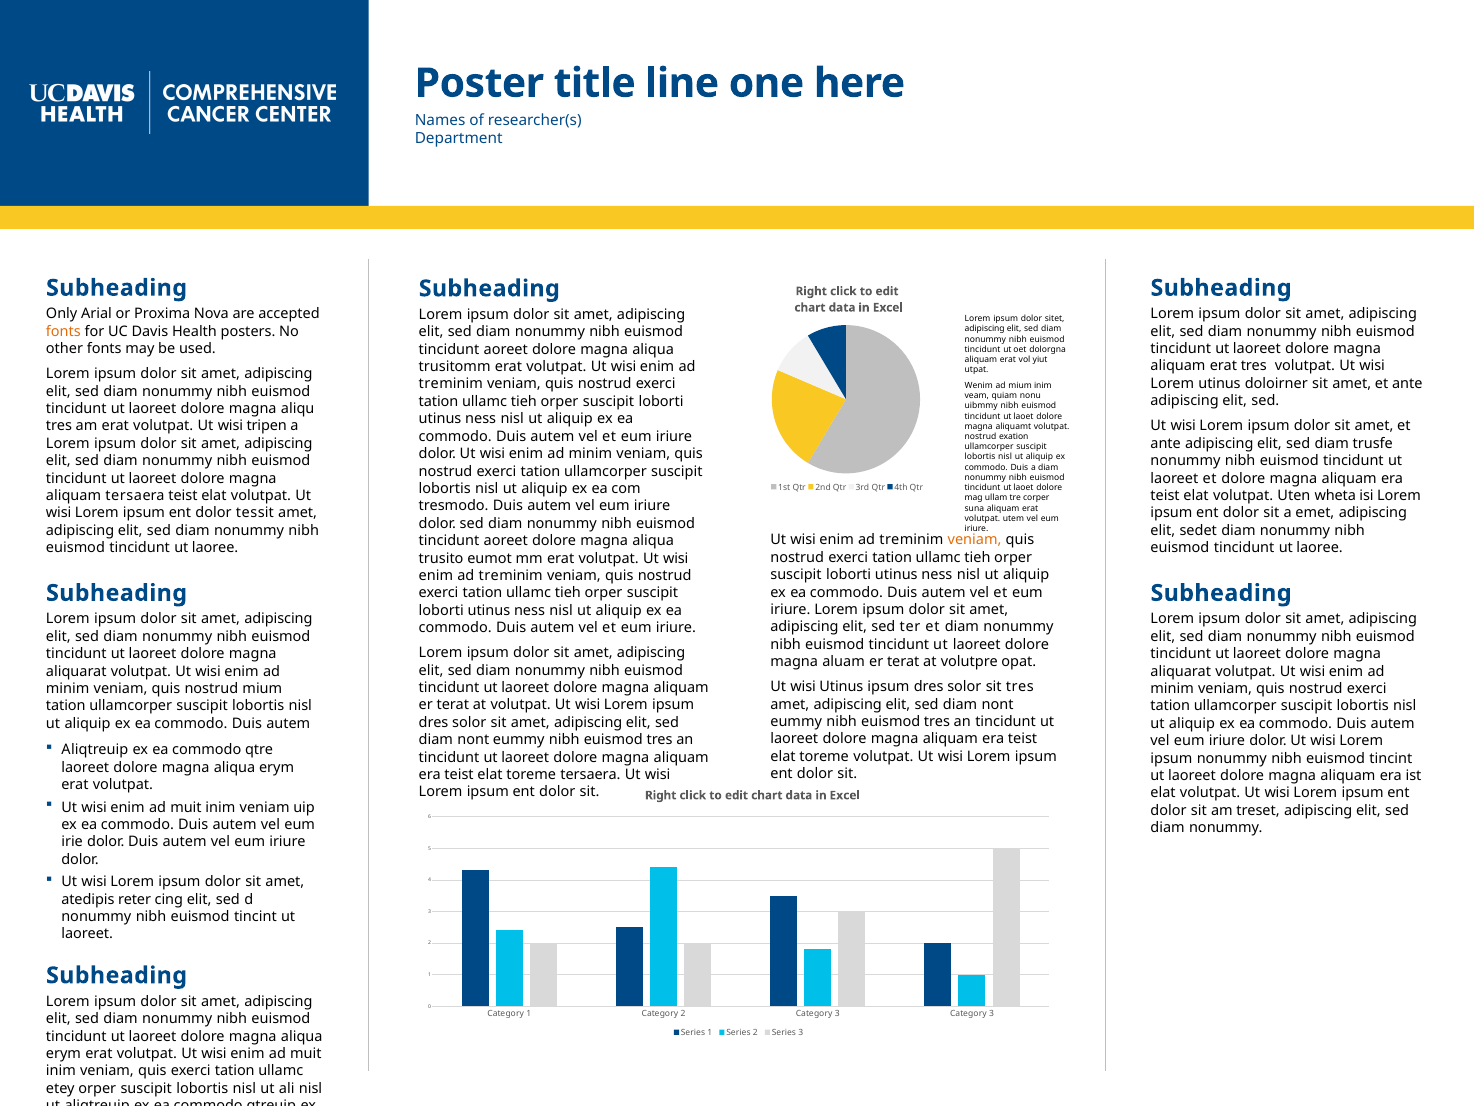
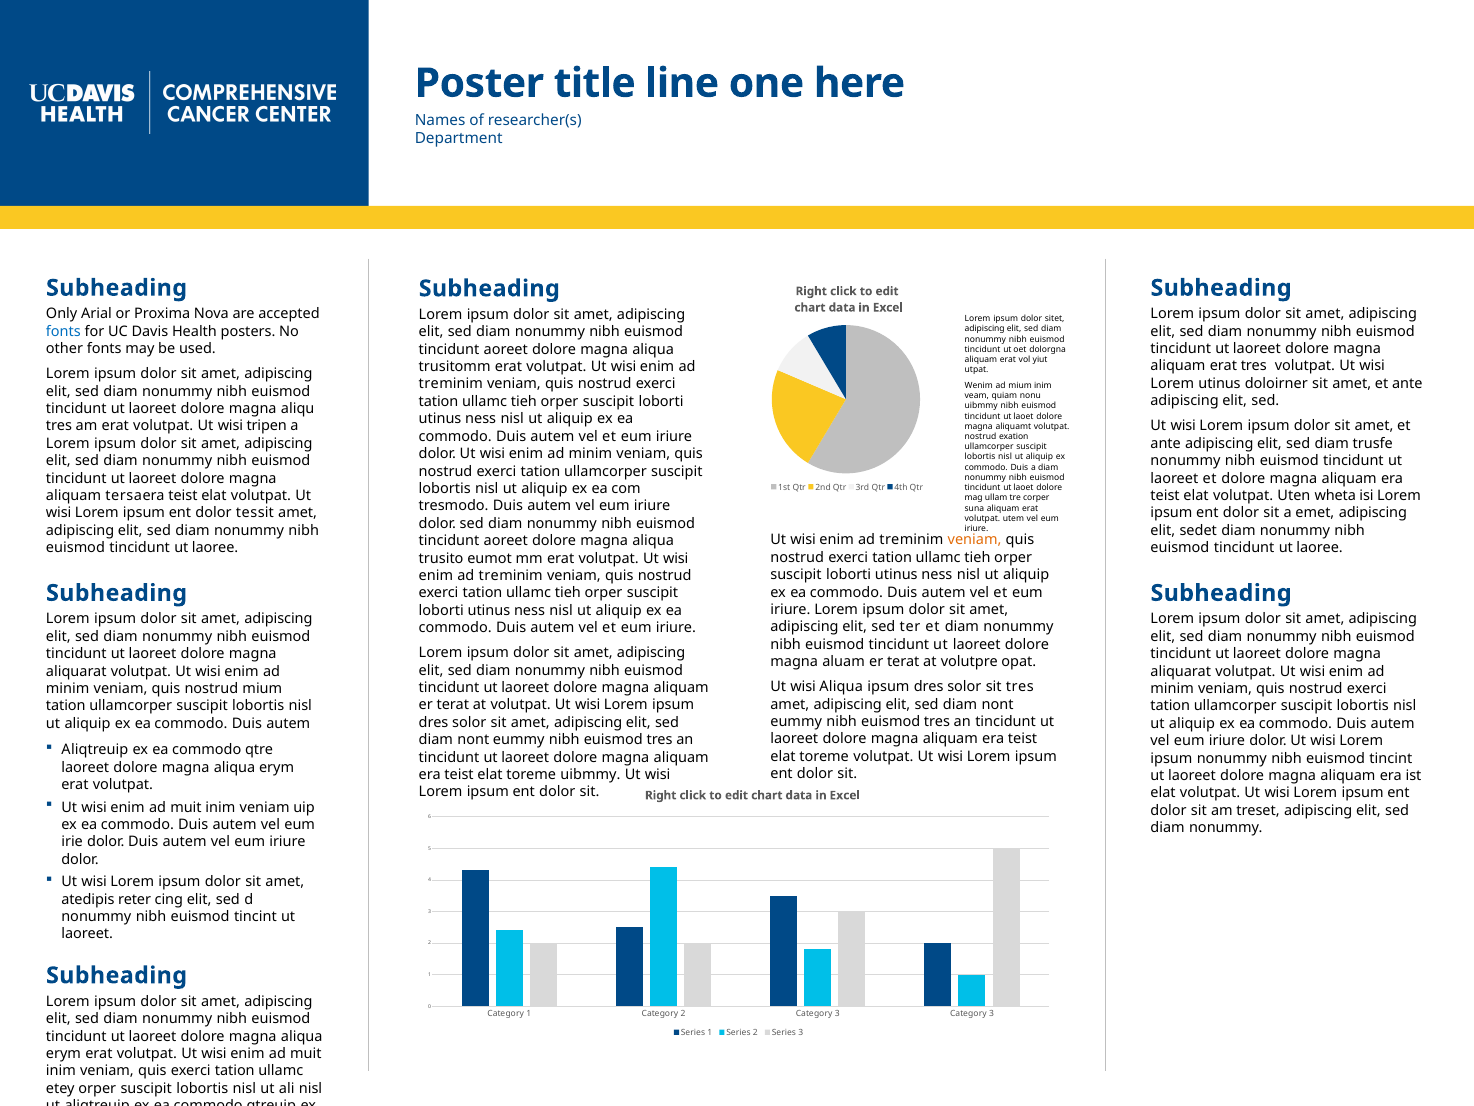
fonts colour: orange -> blue (63, 331)
wisi Utinus: Utinus -> Aliqua (841, 687)
toreme tersaera: tersaera -> uibmmy (590, 774)
